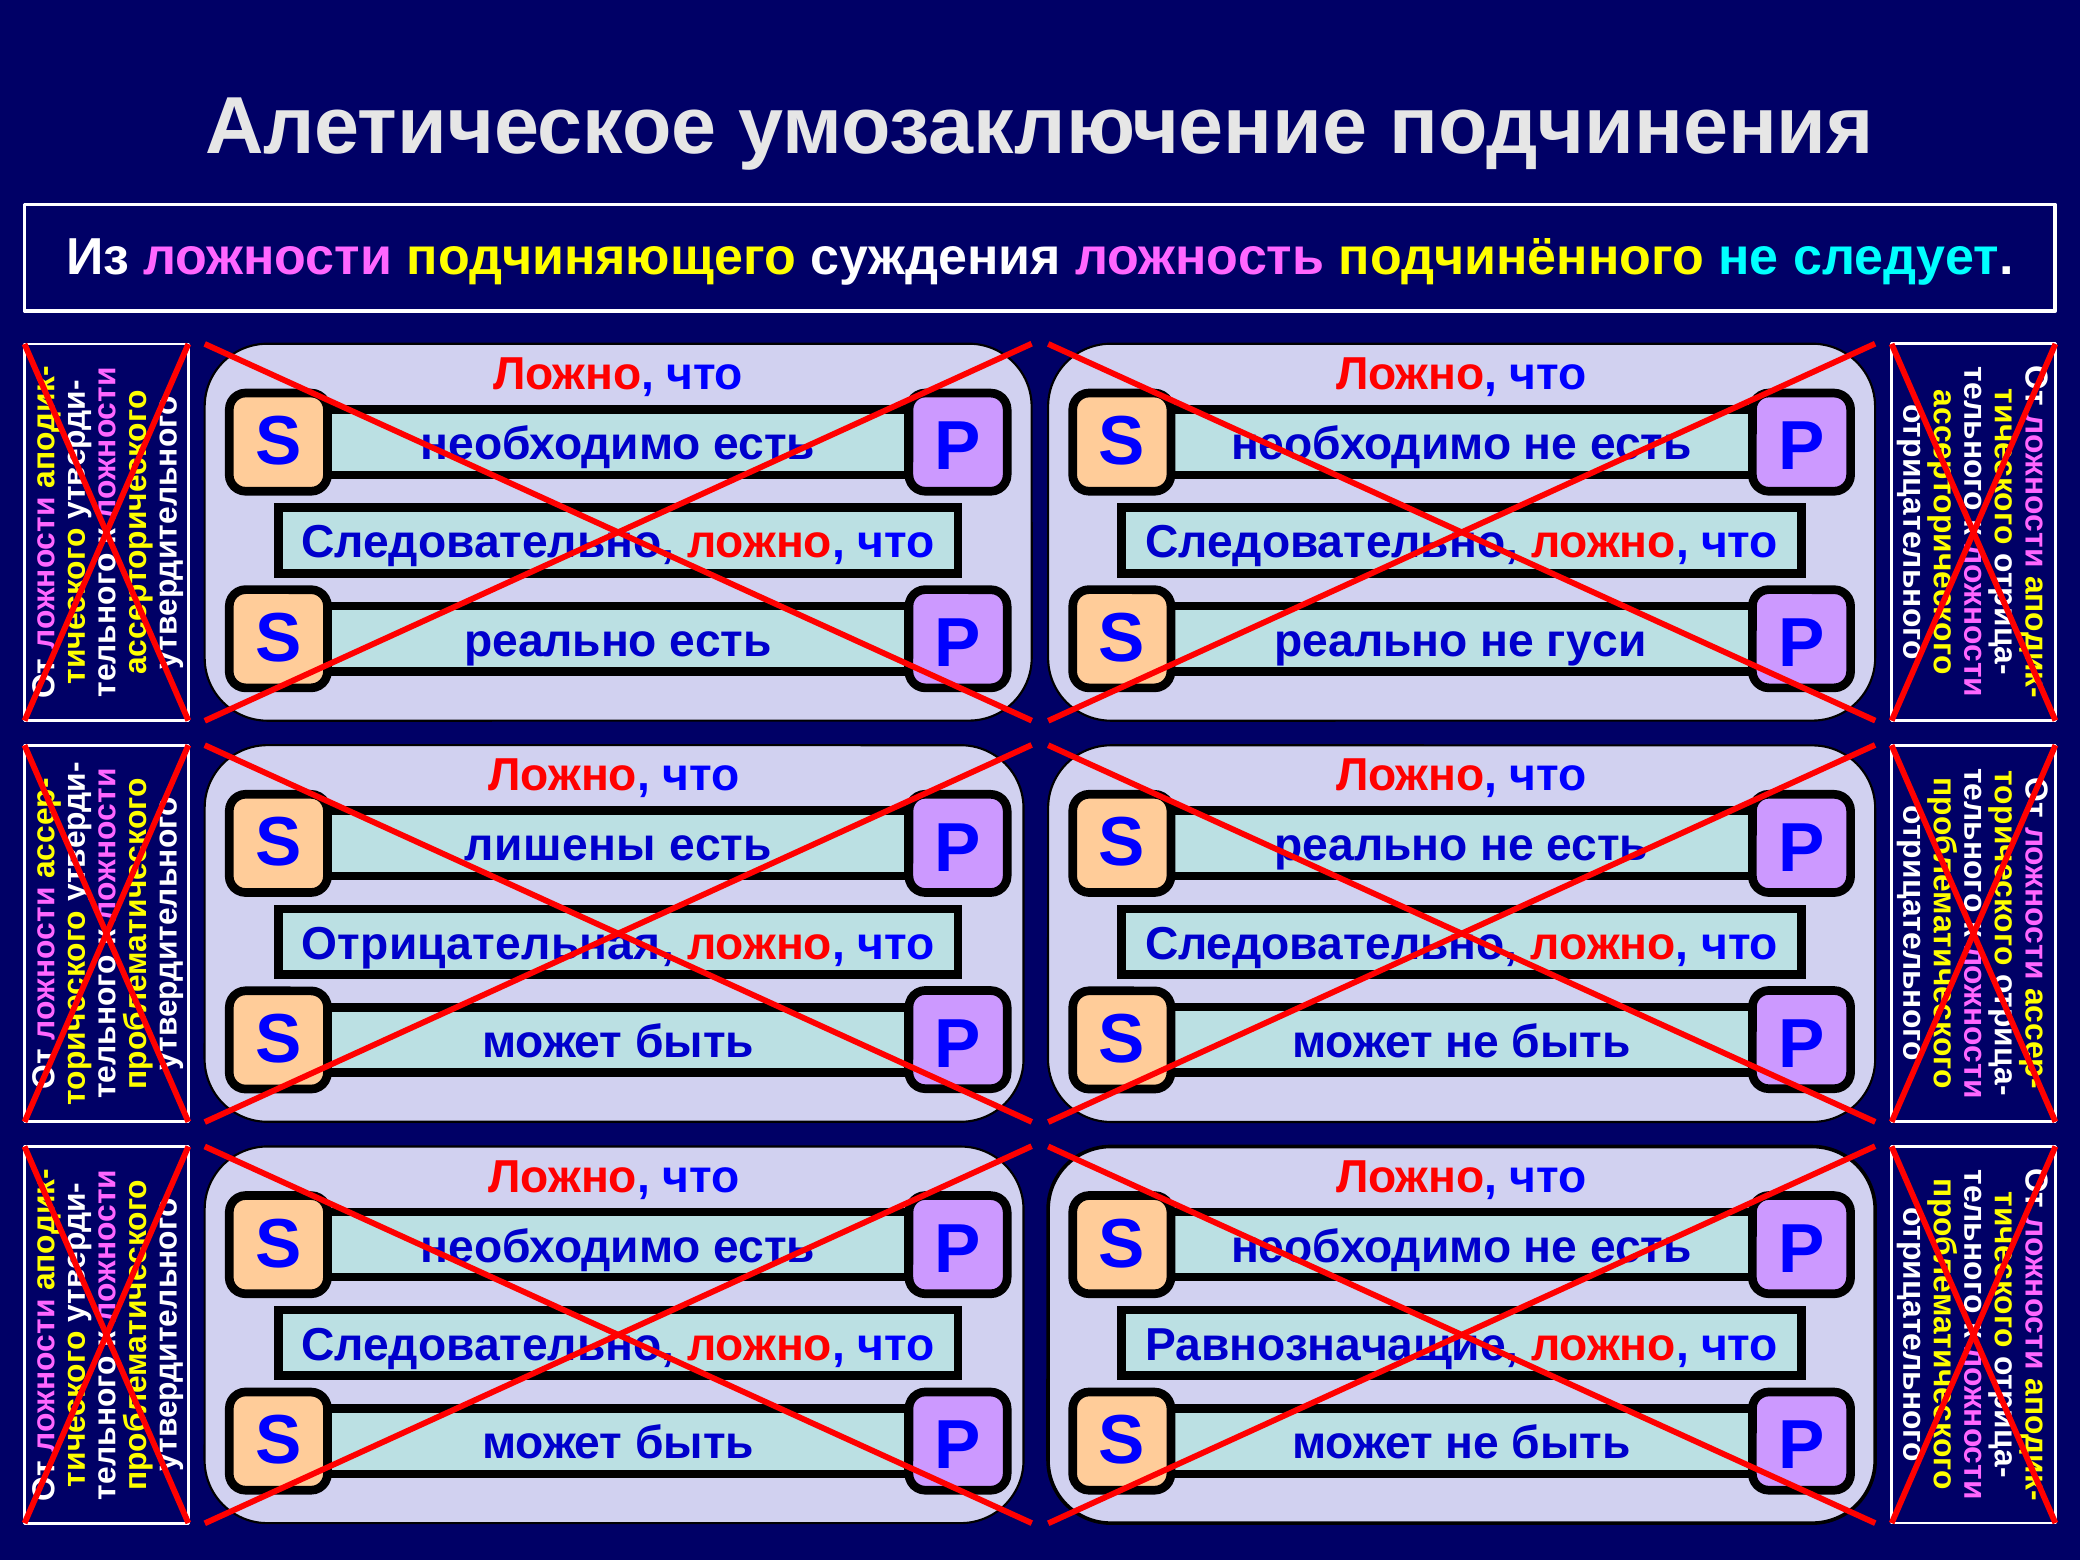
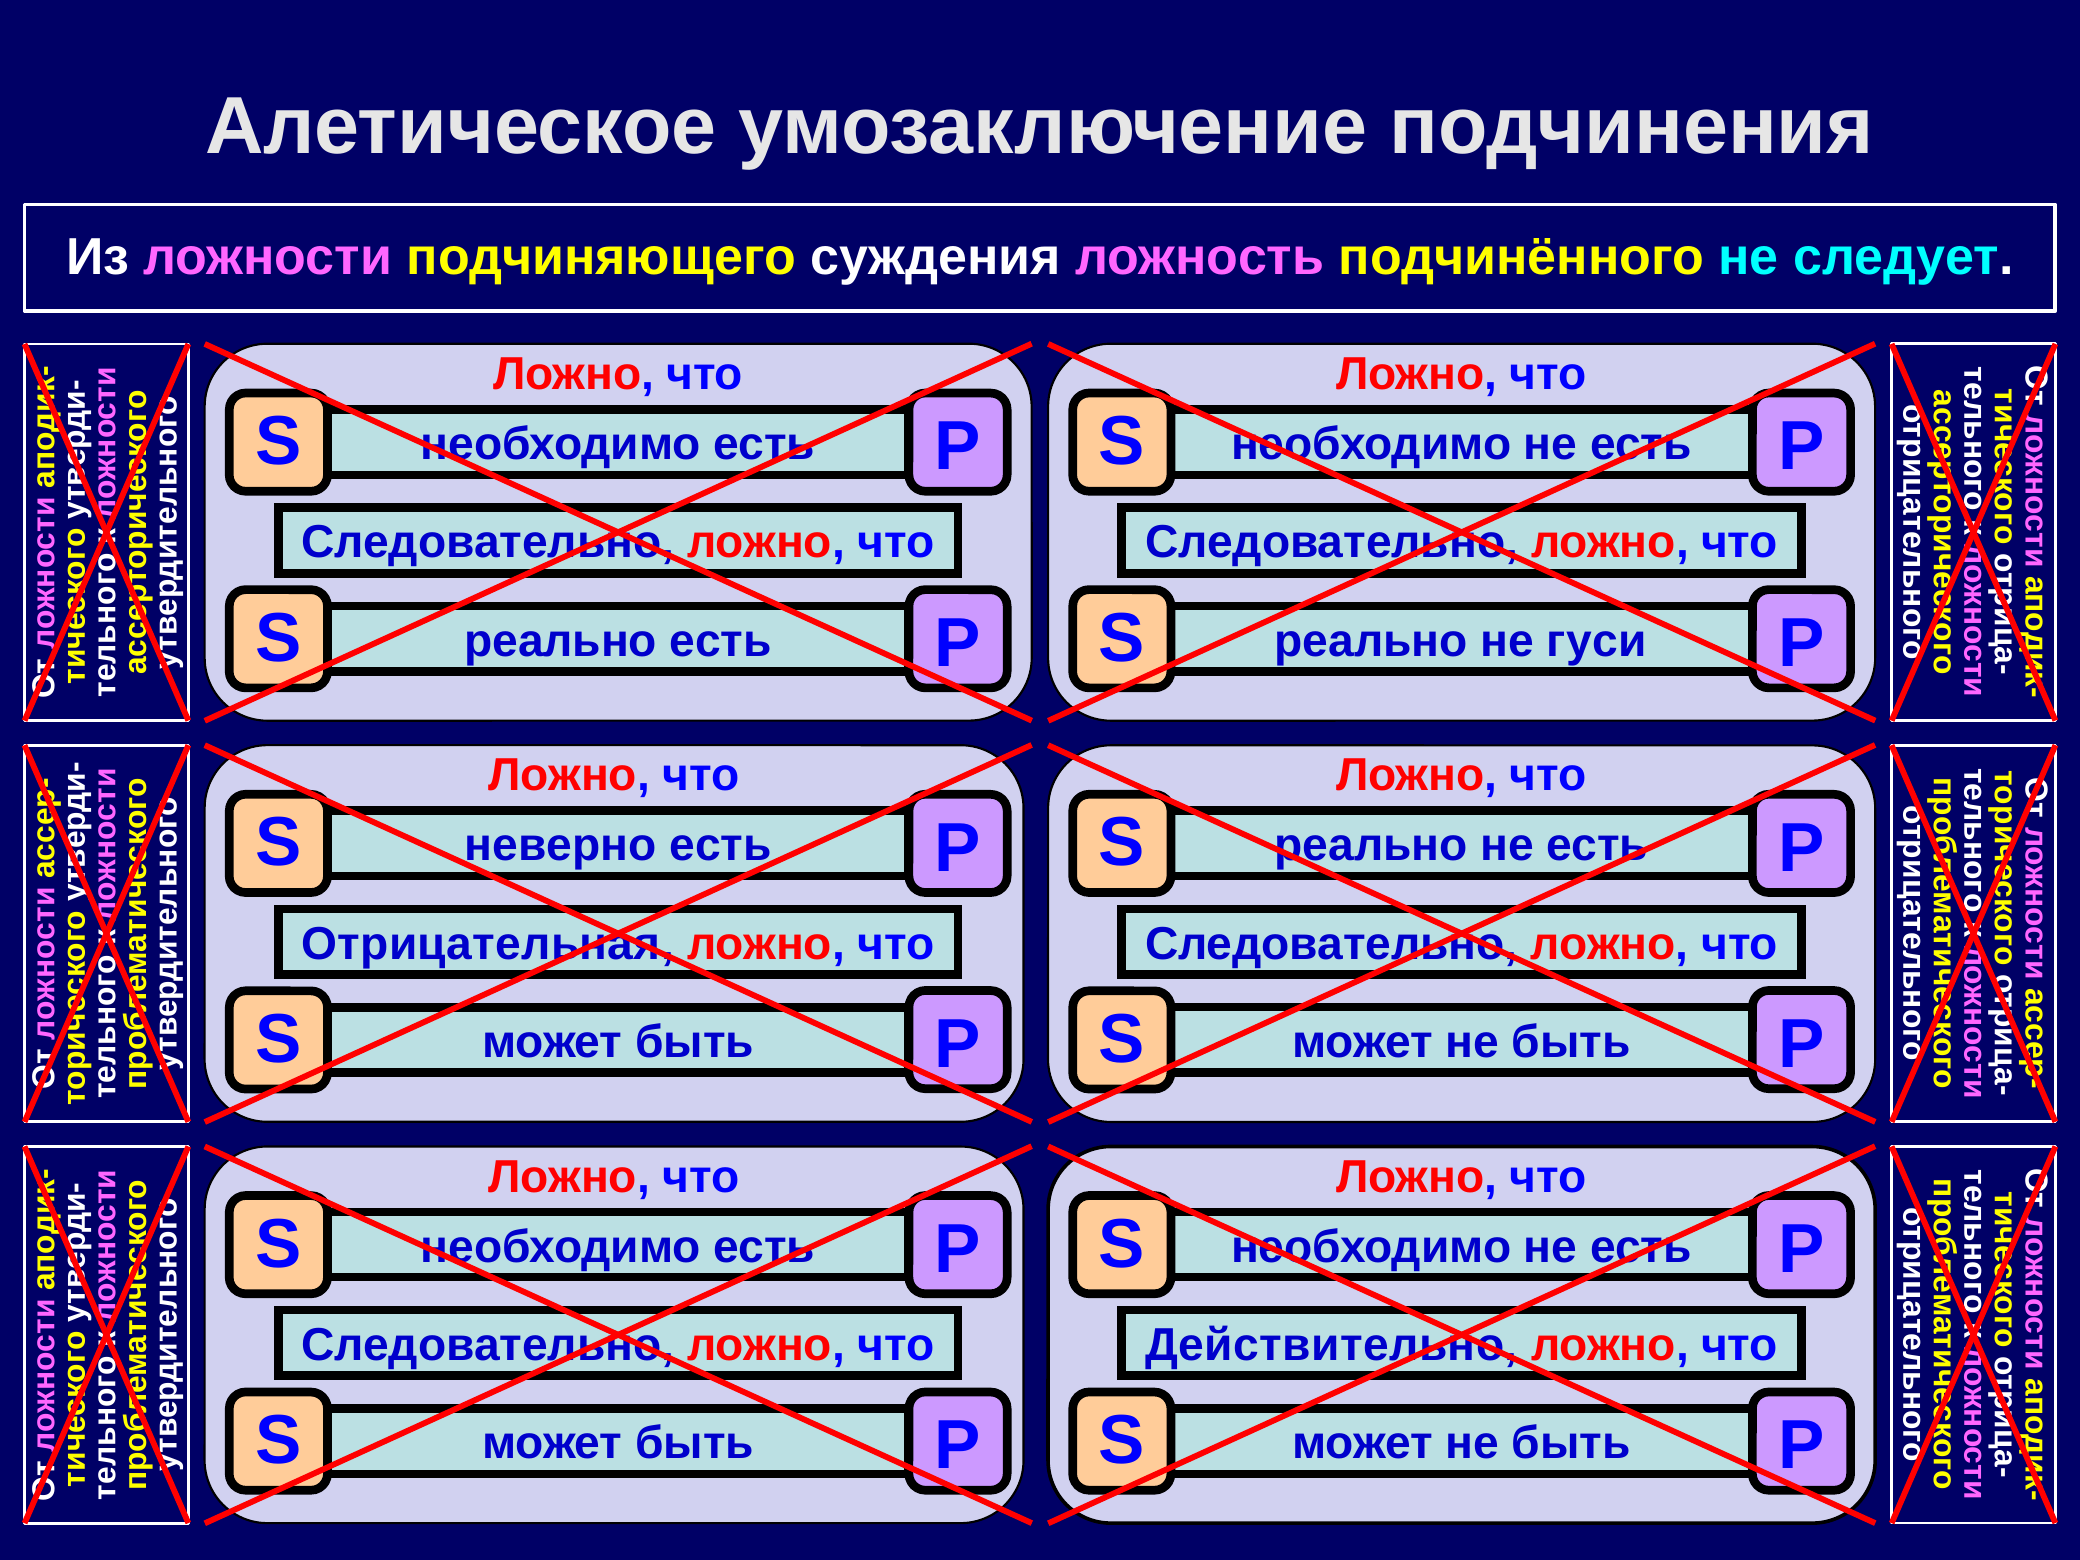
лишены: лишены -> неверно (561, 846)
Равнозначащие: Равнозначащие -> Действительно (1332, 1345)
